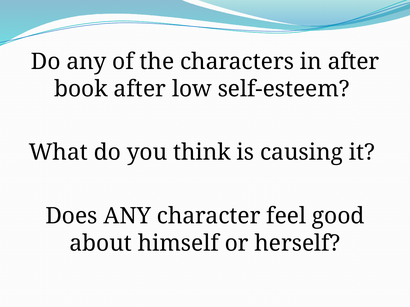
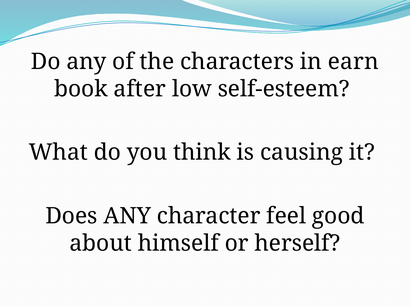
in after: after -> earn (353, 62)
